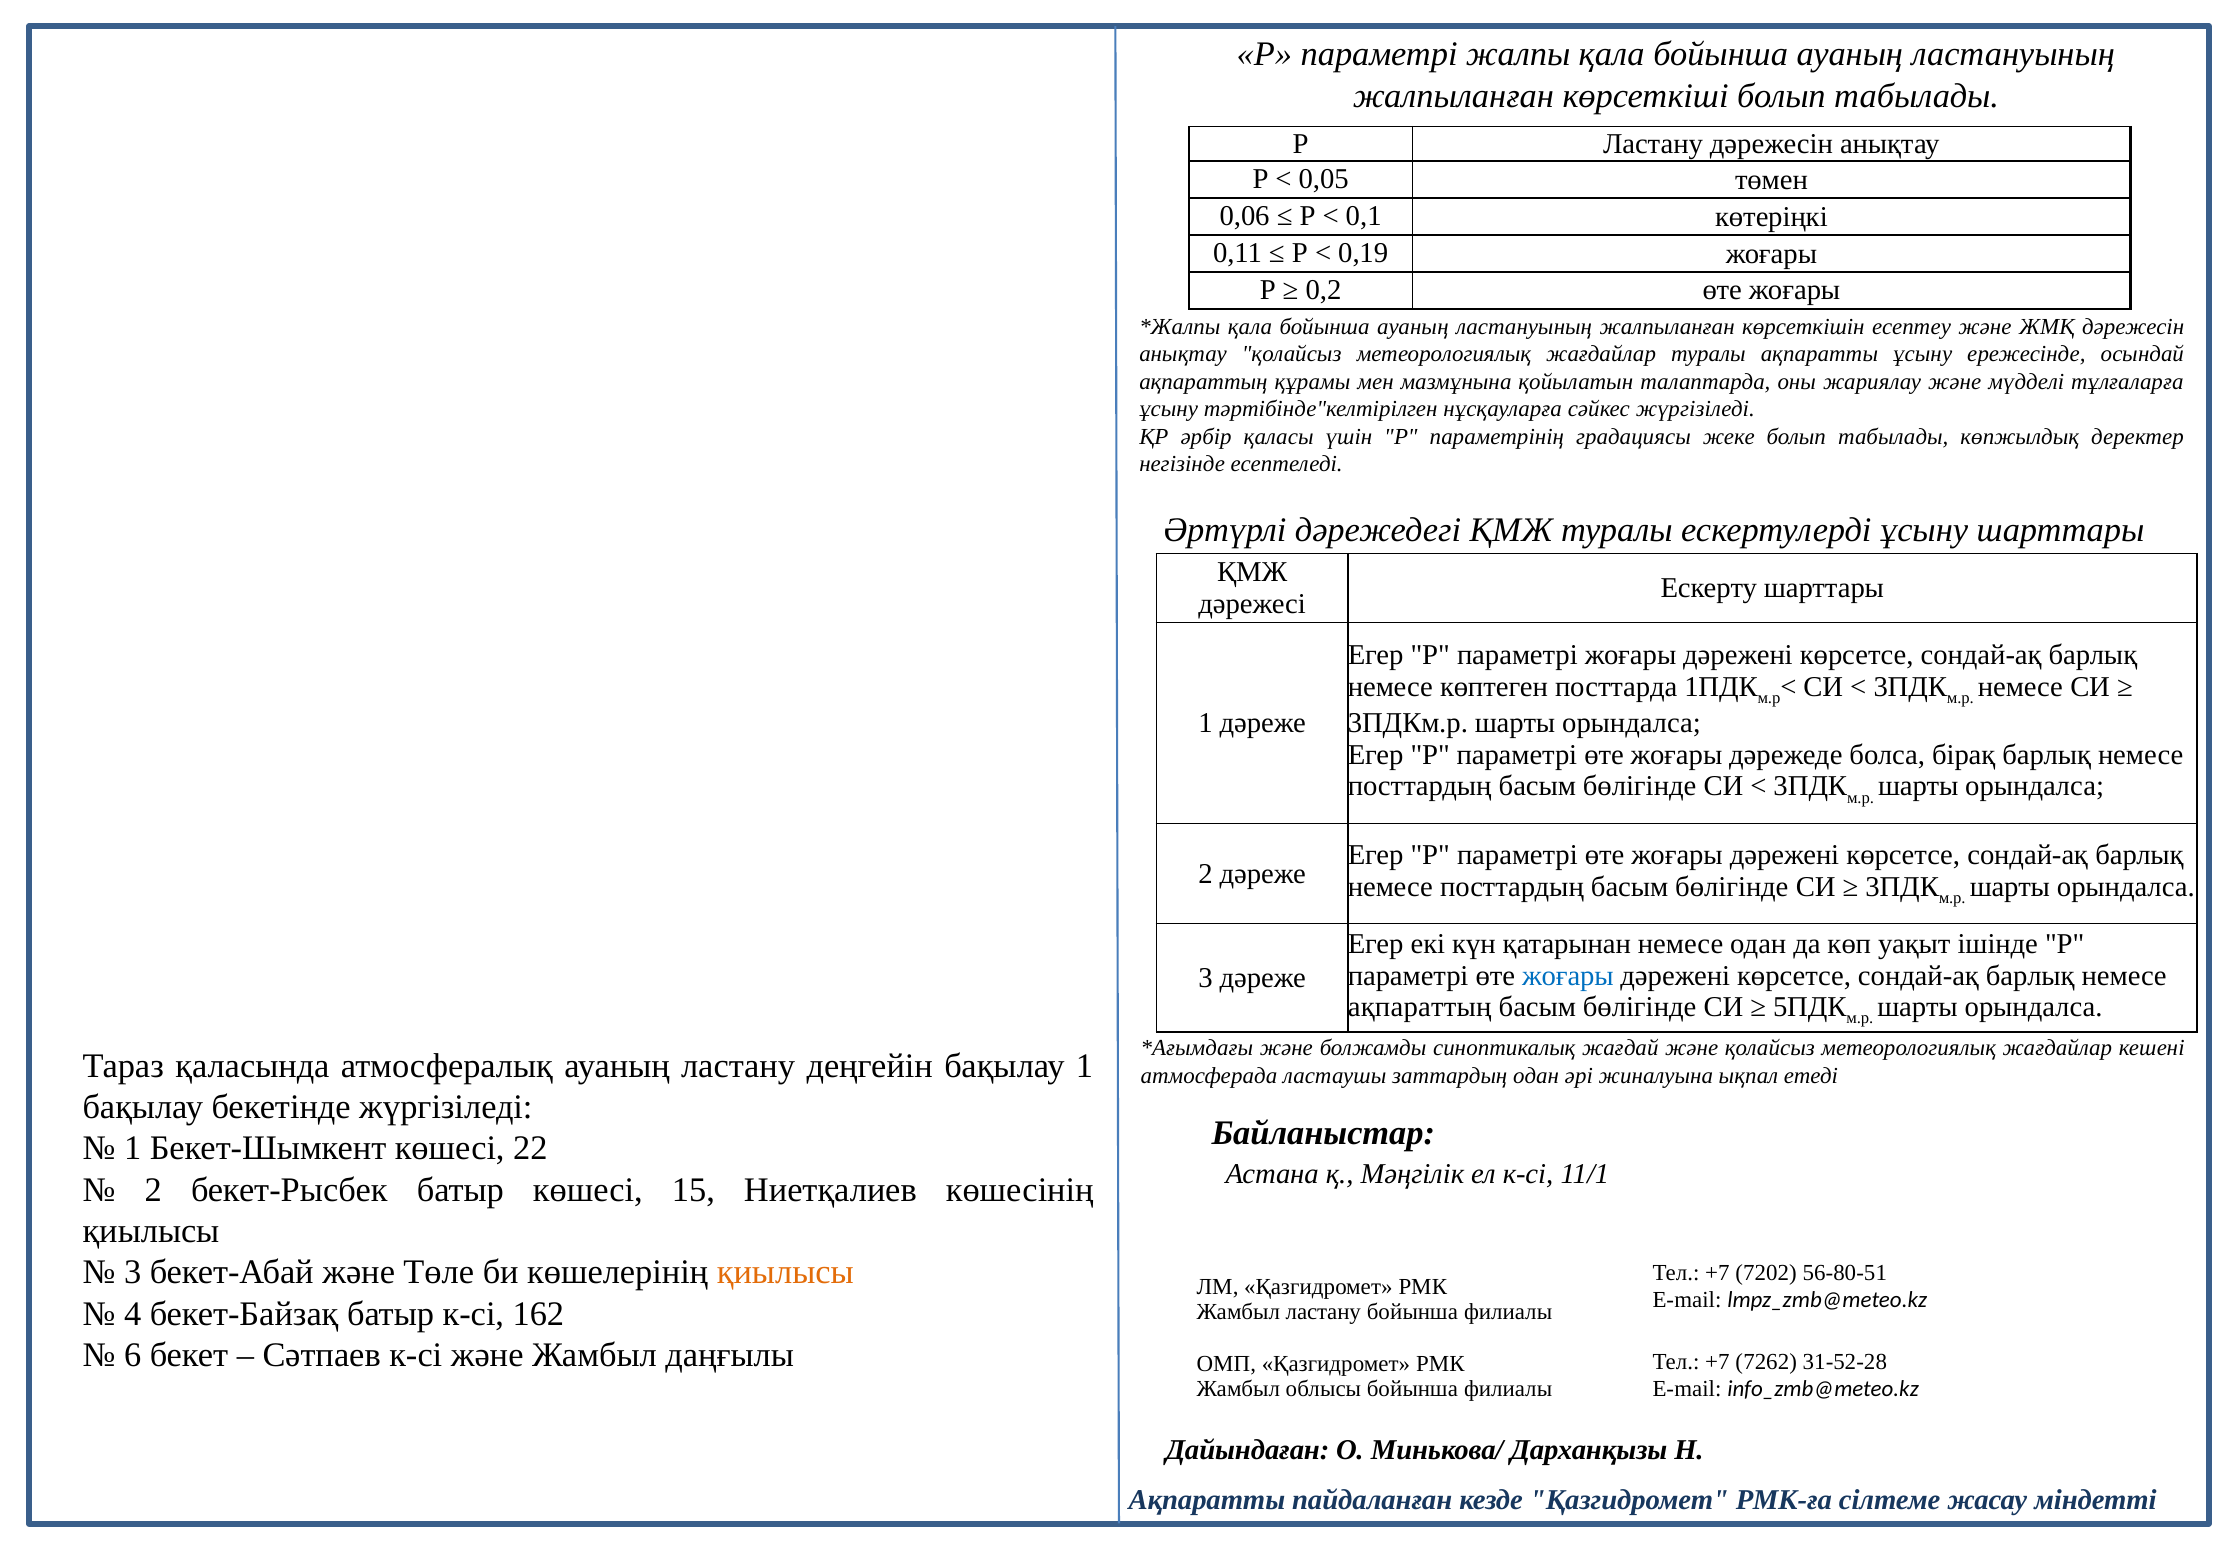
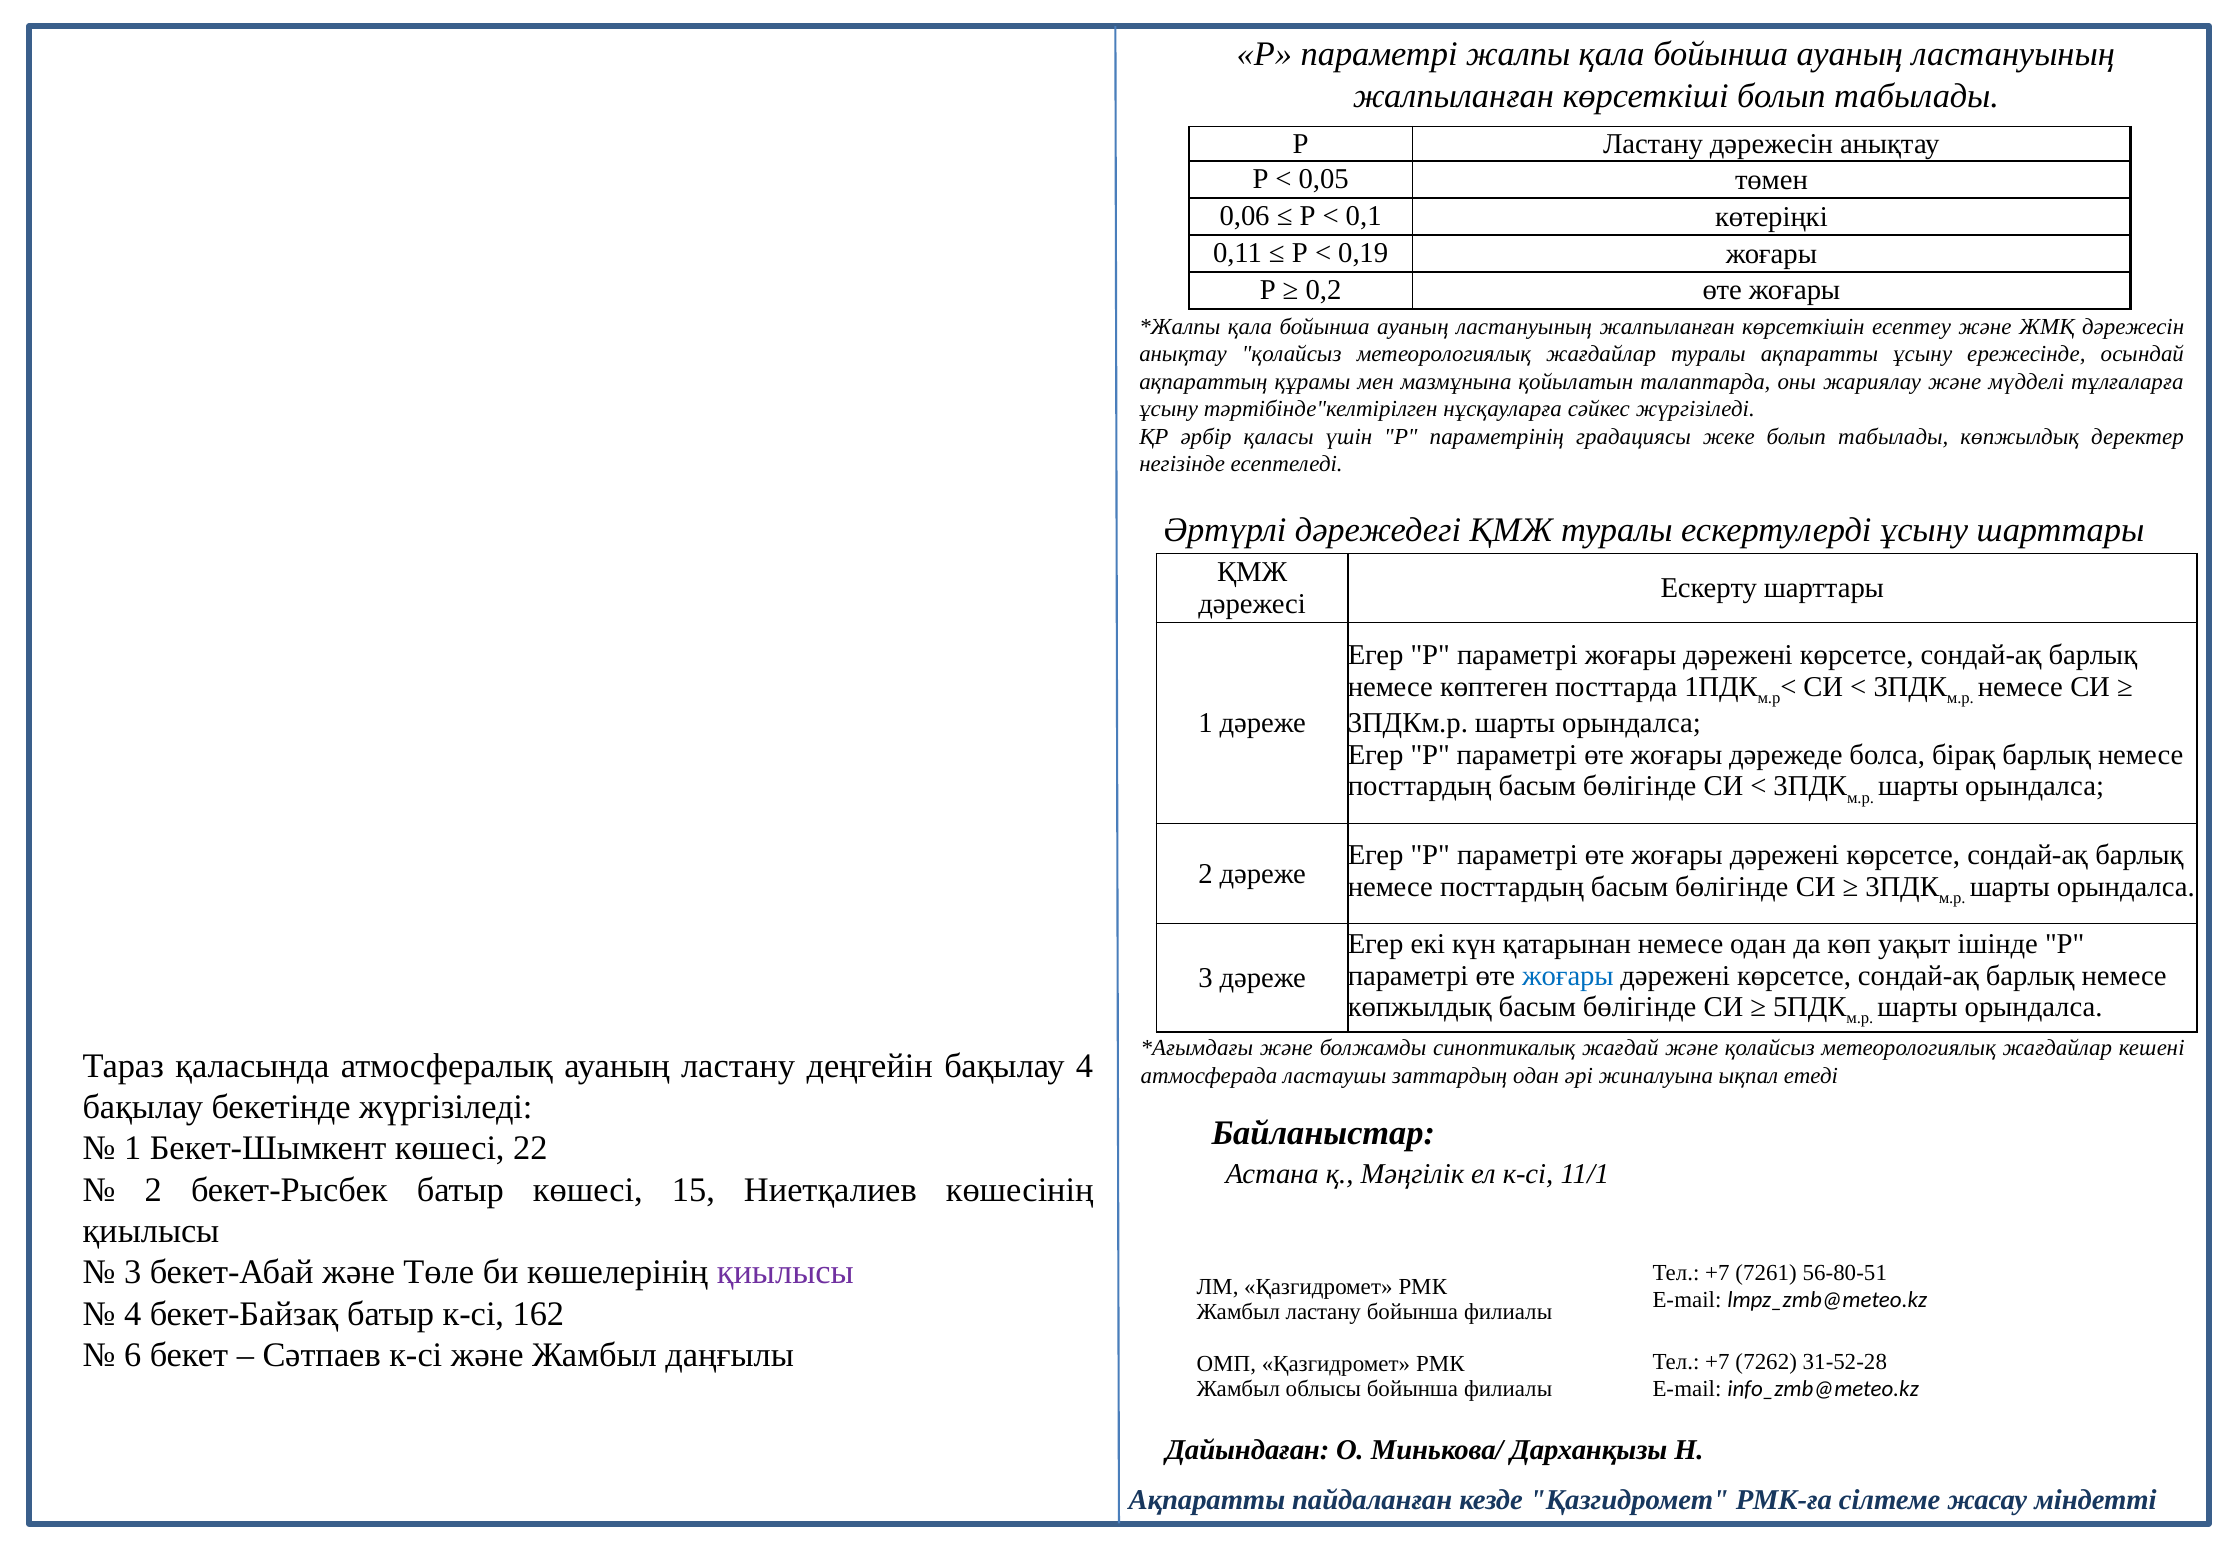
ақпараттың: ақпараттың -> көпжылдық (1420, 1007)
бақылау 1: 1 -> 4 (1085, 1065)
қиылысы colour: orange -> purple (785, 1272)
7202: 7202 -> 7261 (1766, 1272)
